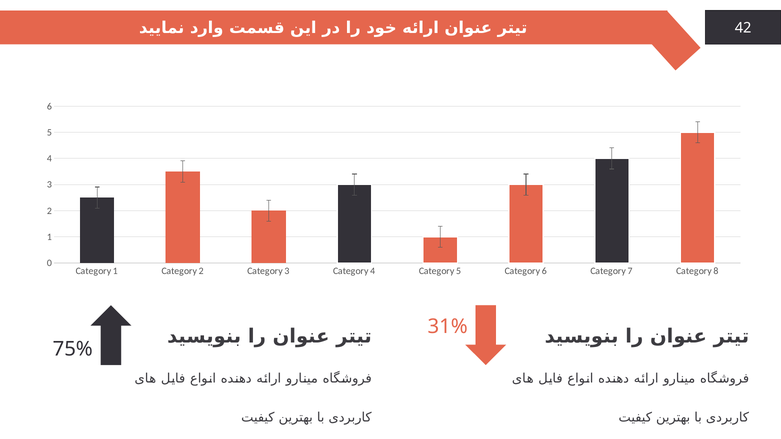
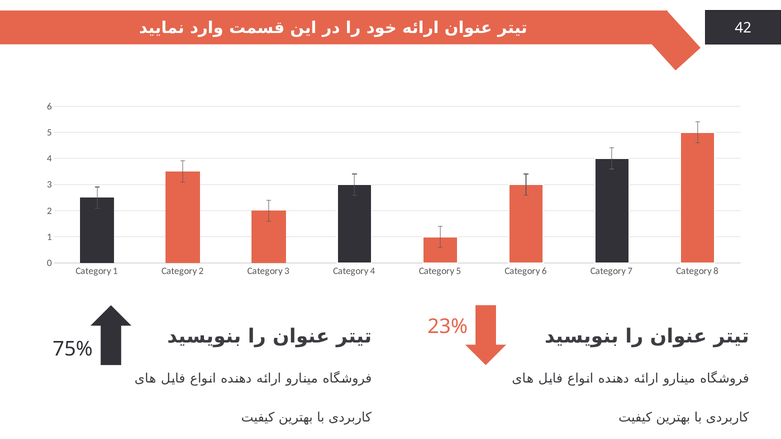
31%: 31% -> 23% (448, 327)
